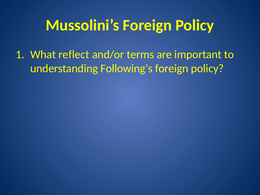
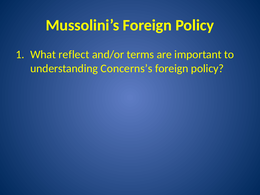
Following’s: Following’s -> Concerns’s (127, 68)
